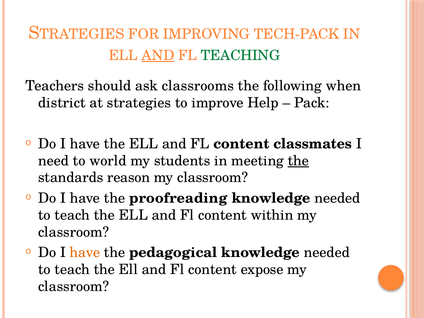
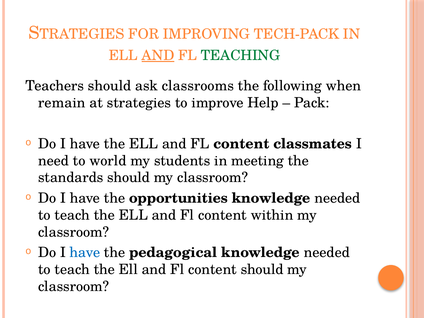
district: district -> remain (62, 103)
the underline: present -> none (298, 161)
standards reason: reason -> should (129, 178)
proofreading: proofreading -> opportunities (178, 198)
have colour: orange -> blue (85, 253)
content expose: expose -> should (262, 270)
